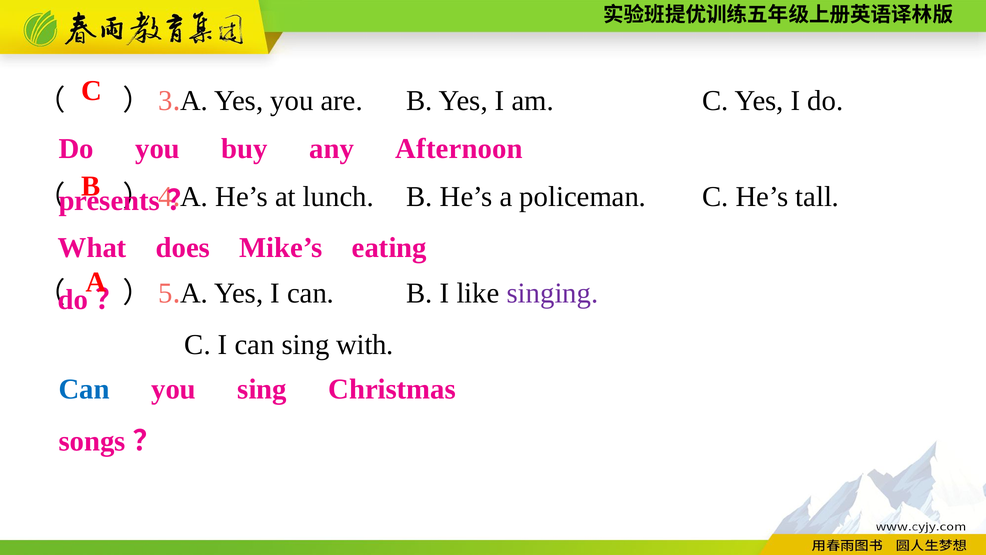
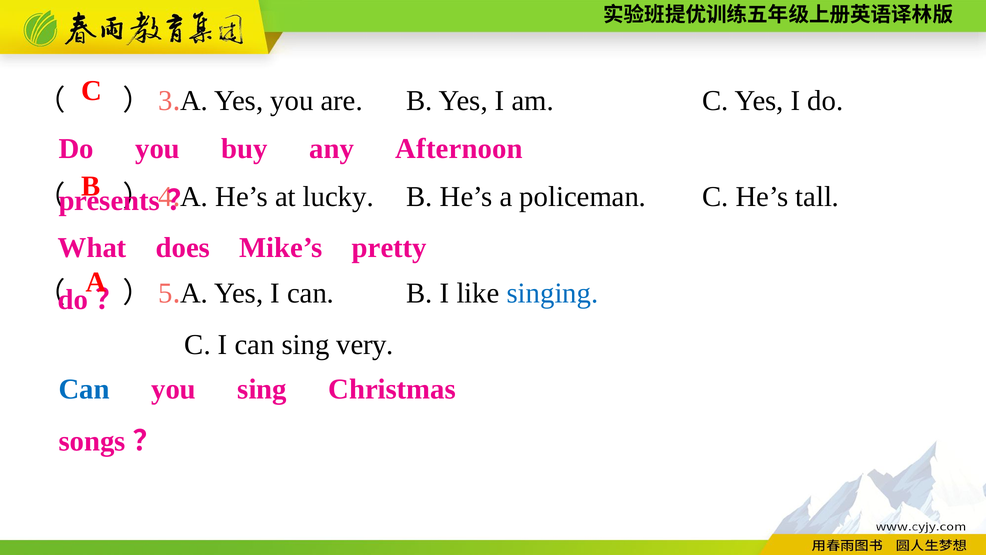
lunch: lunch -> lucky (338, 197)
eating: eating -> pretty (389, 248)
singing colour: purple -> blue (553, 293)
with: with -> very (365, 345)
